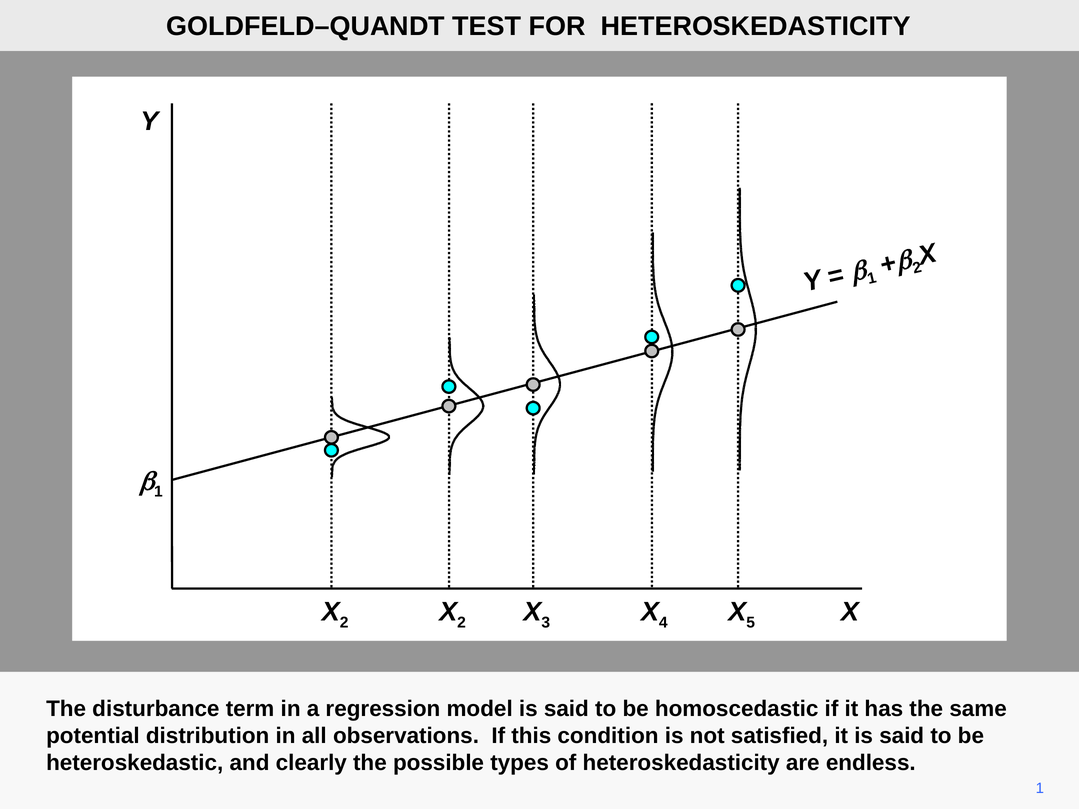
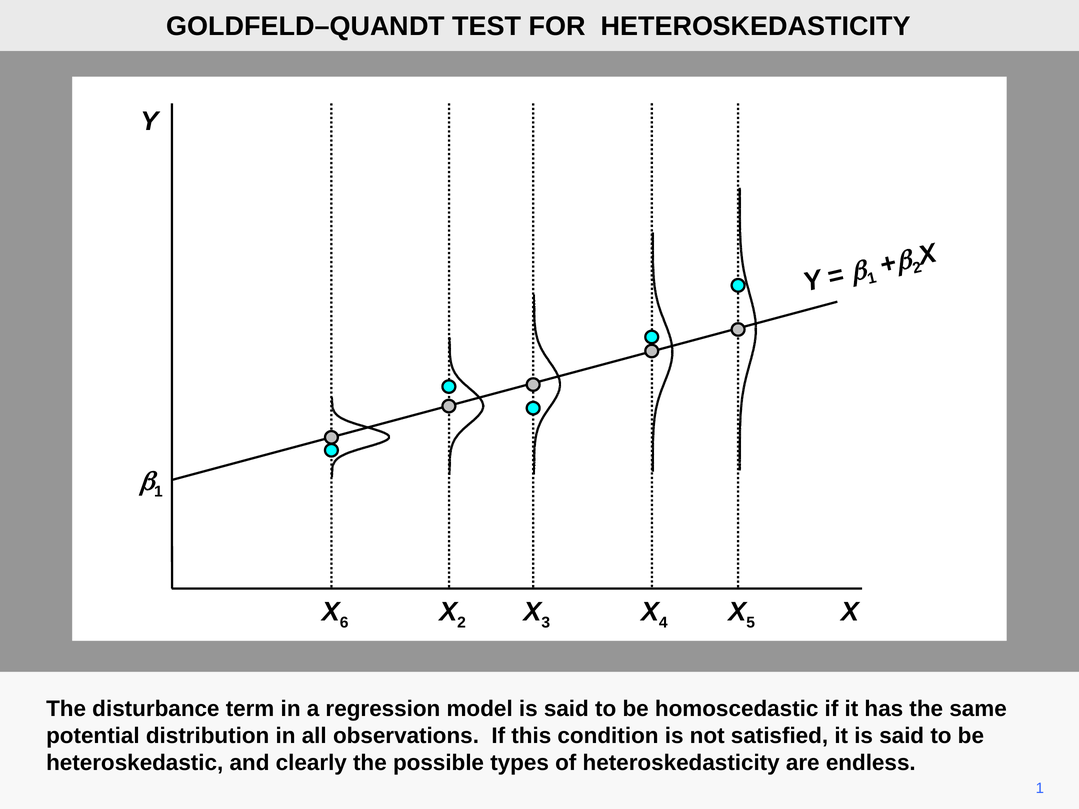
2: 2 -> 6 (344, 623)
